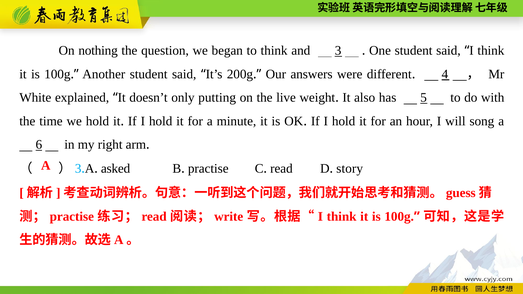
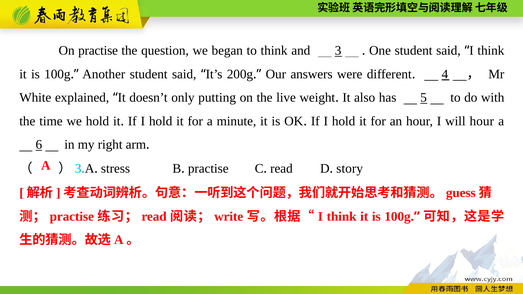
On nothing: nothing -> practise (98, 51)
will song: song -> hour (482, 121)
asked: asked -> stress (116, 169)
